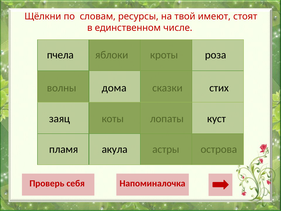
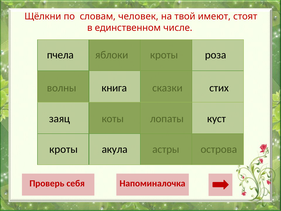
ресурсы: ресурсы -> человек (138, 16)
дома: дома -> книга (114, 88)
пламя: пламя -> кроты (64, 149)
